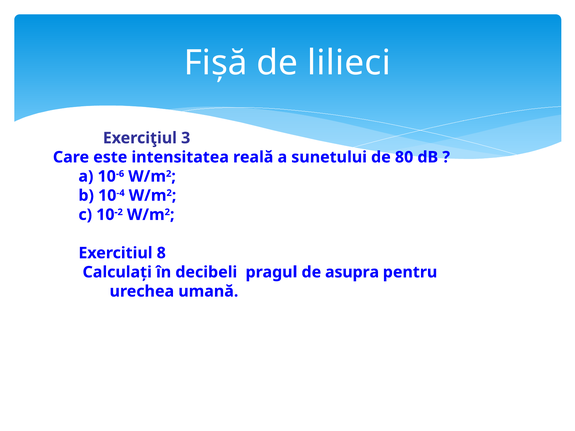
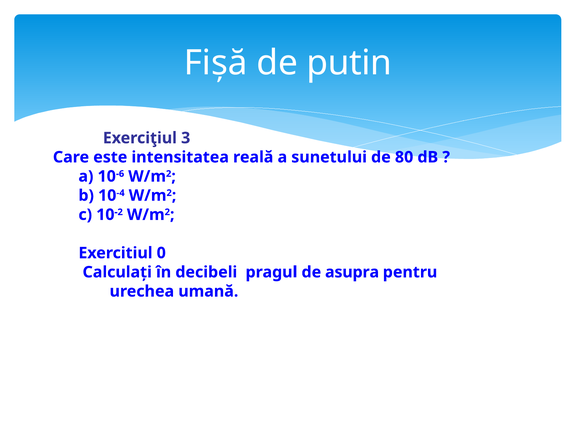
lilieci: lilieci -> putin (349, 63)
8: 8 -> 0 (161, 253)
